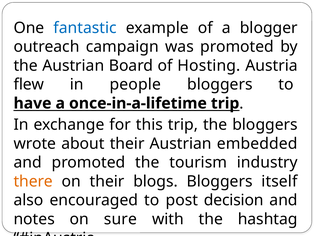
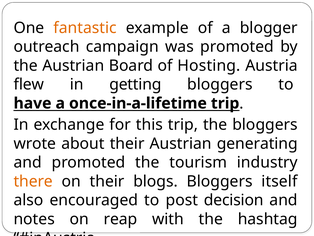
fantastic colour: blue -> orange (85, 28)
people: people -> getting (135, 84)
embedded: embedded -> generating (257, 143)
sure: sure -> reap (120, 219)
